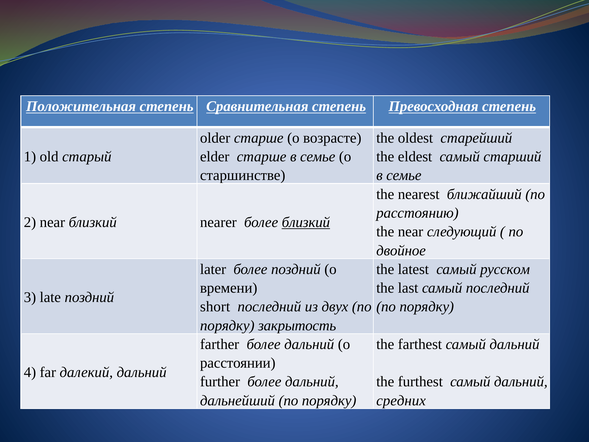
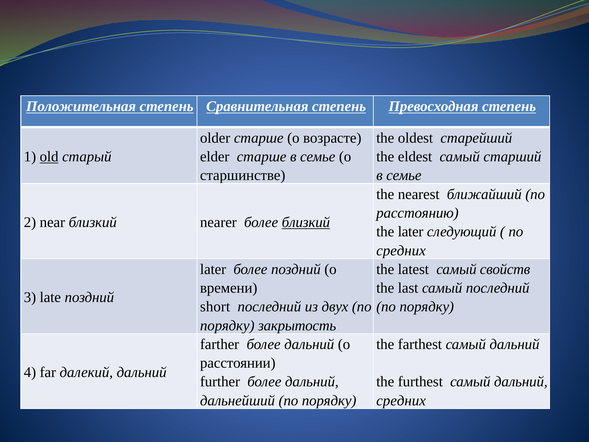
old underline: none -> present (49, 157)
the near: near -> later (411, 232)
двойное: двойное -> средних (401, 250)
русском: русском -> свойств (505, 269)
